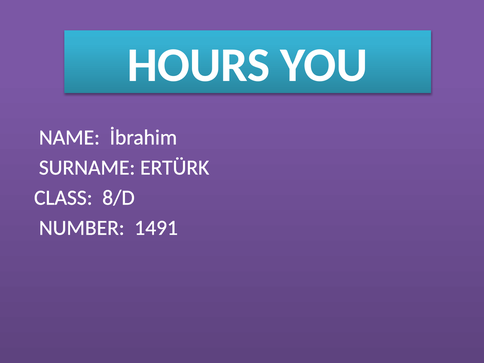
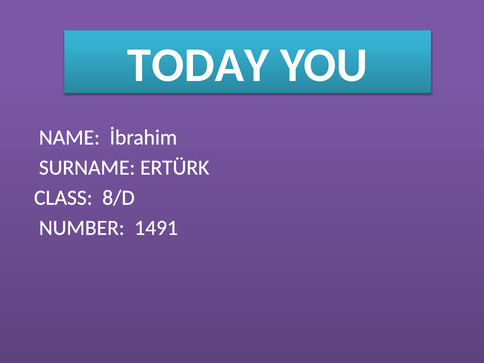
HOURS: HOURS -> TODAY (198, 65)
